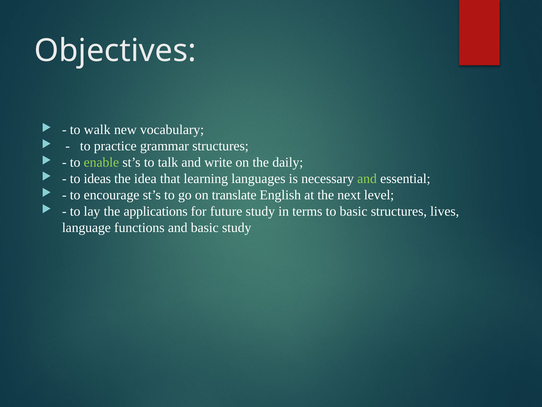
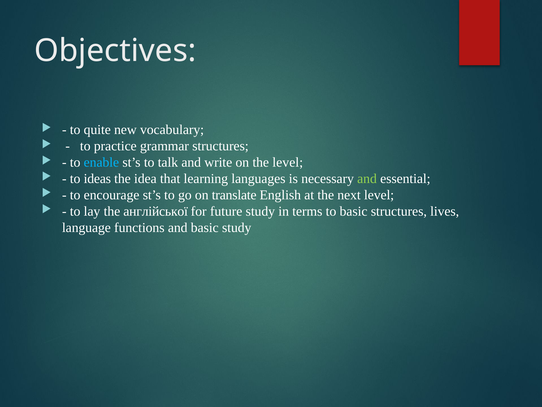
walk: walk -> quite (97, 130)
enable colour: light green -> light blue (101, 162)
the daily: daily -> level (288, 162)
applications: applications -> англійської (156, 211)
